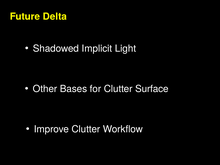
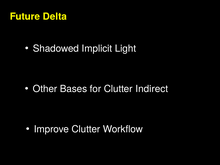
Surface: Surface -> Indirect (152, 89)
